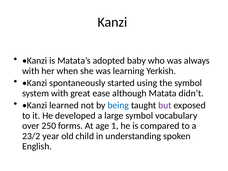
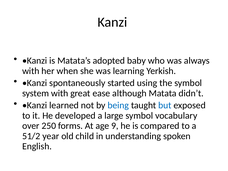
but colour: purple -> blue (165, 105)
1: 1 -> 9 (115, 126)
23/2: 23/2 -> 51/2 (31, 136)
